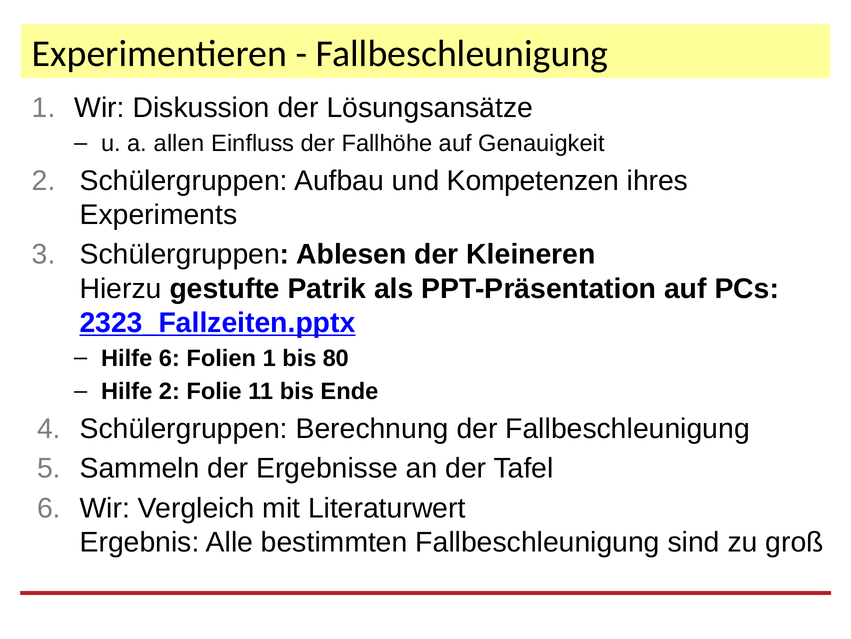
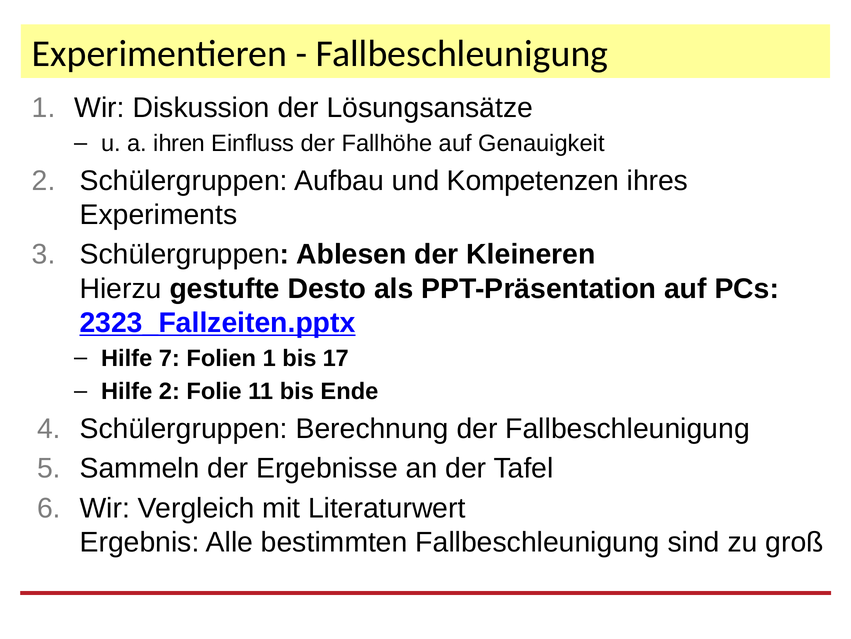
allen: allen -> ihren (179, 143)
Patrik: Patrik -> Desto (327, 288)
Hilfe 6: 6 -> 7 (169, 358)
80: 80 -> 17 (336, 358)
